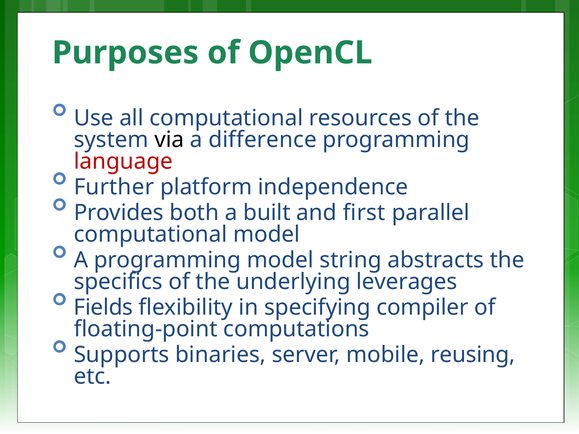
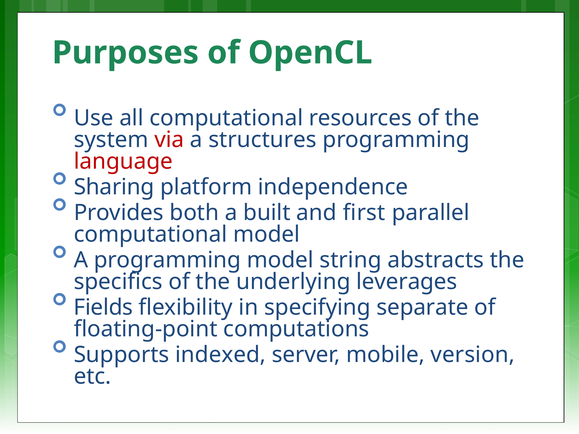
via colour: black -> red (169, 140)
difference: difference -> structures (263, 140)
Further: Further -> Sharing (114, 187)
compiler: compiler -> separate (422, 308)
binaries: binaries -> indexed (221, 355)
reusing: reusing -> version (473, 355)
